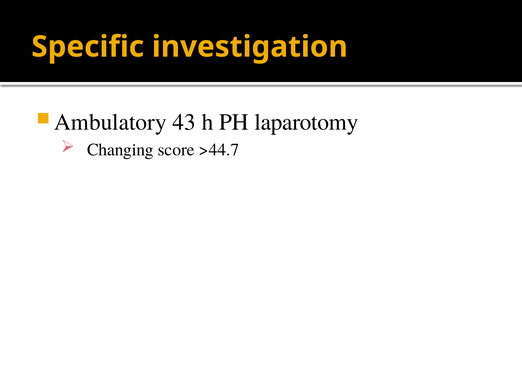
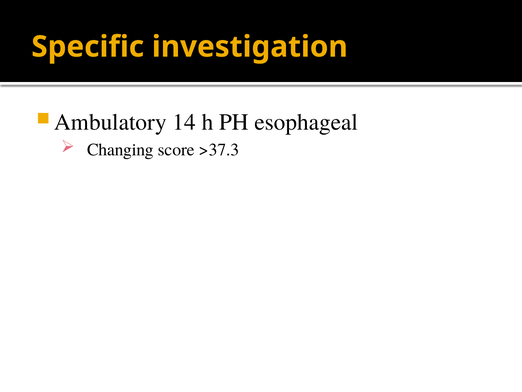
43: 43 -> 14 (184, 122)
laparotomy: laparotomy -> esophageal (306, 122)
>44.7: >44.7 -> >37.3 (219, 150)
